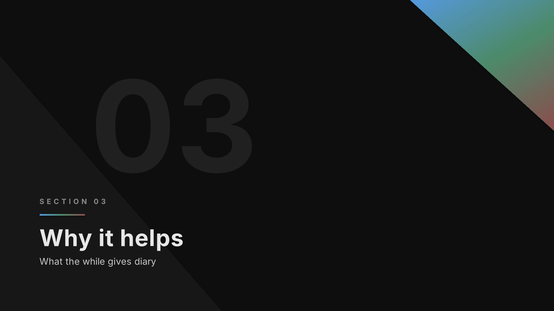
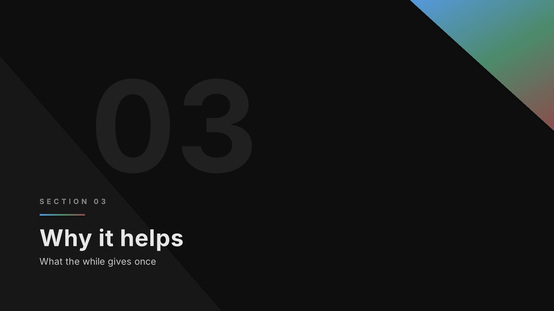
diary: diary -> once (145, 262)
